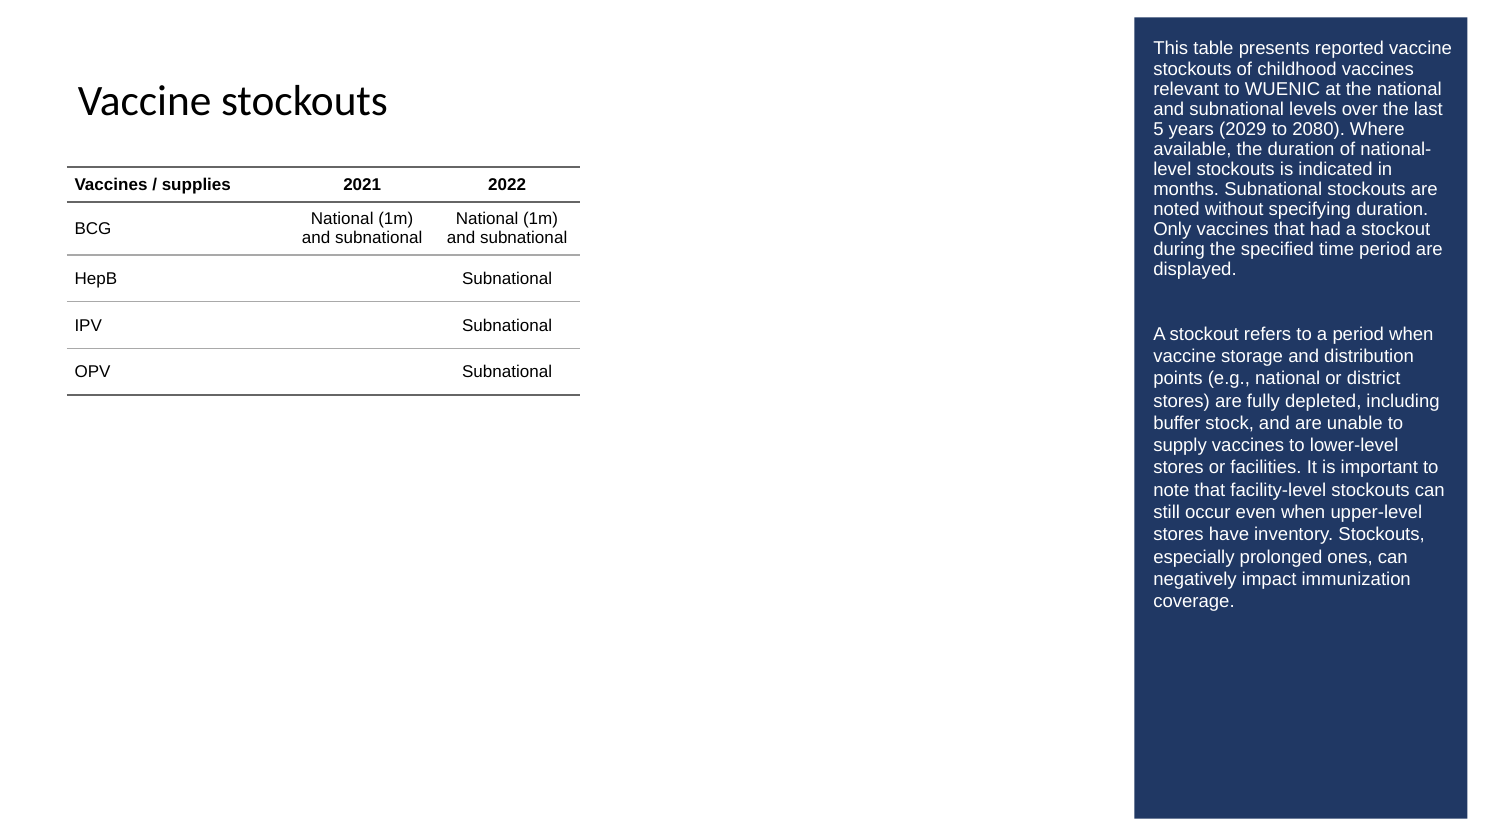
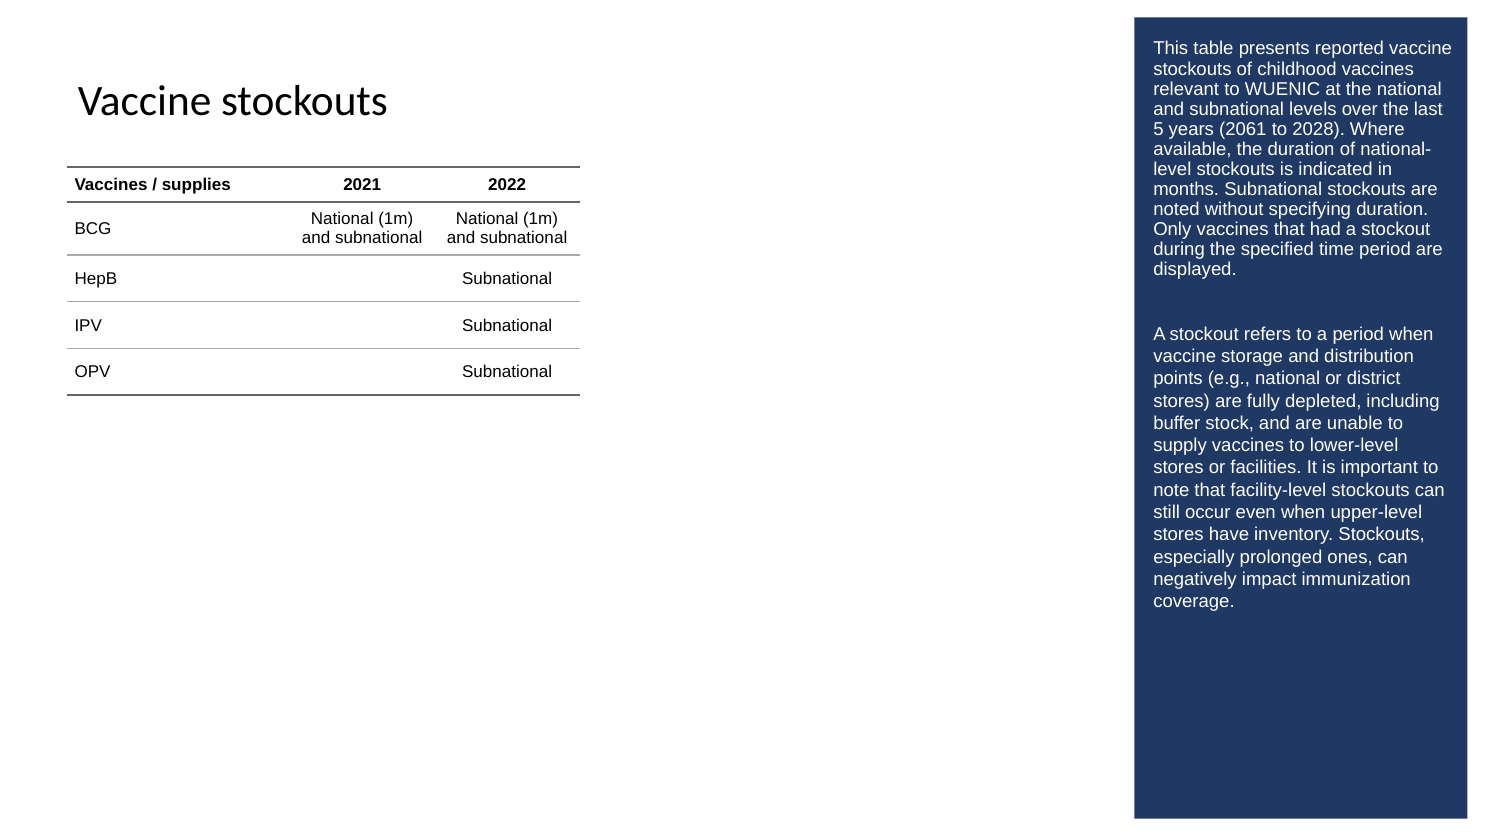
2029: 2029 -> 2061 (1243, 129)
2080: 2080 -> 2028 (1319, 129)
